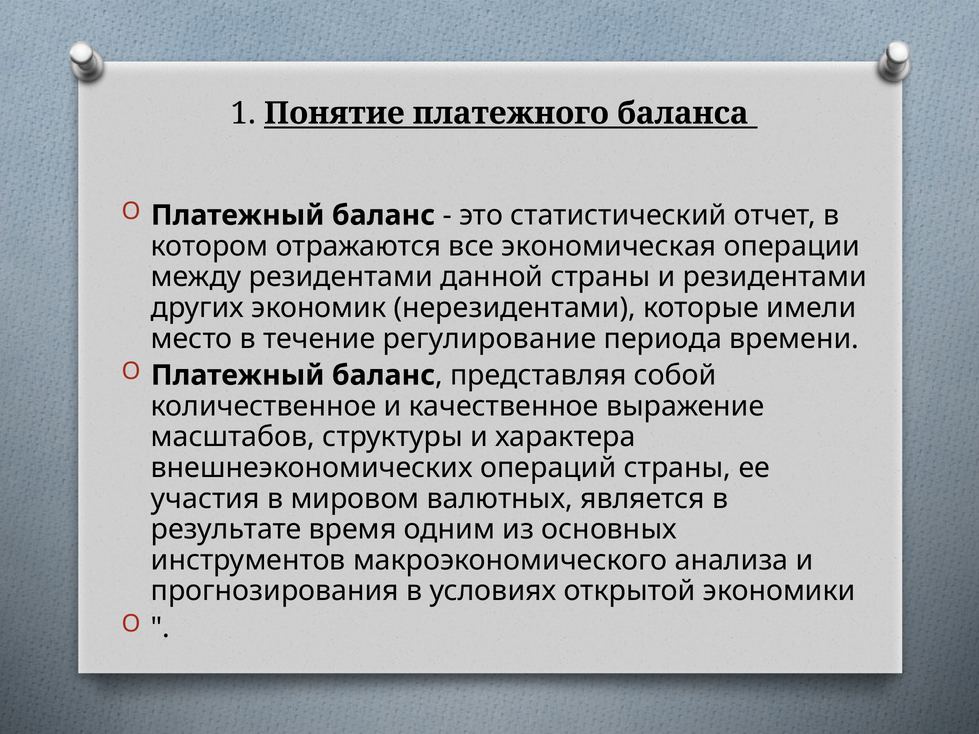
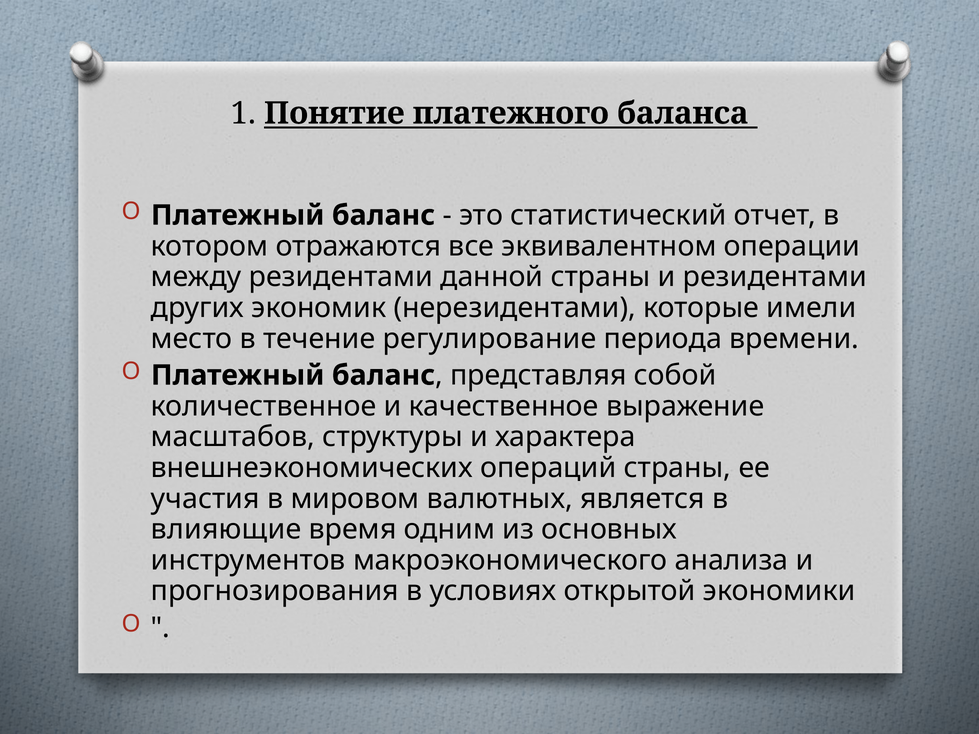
экономическая: экономическая -> эквивалентном (609, 246)
результате: результате -> влияющие (226, 530)
